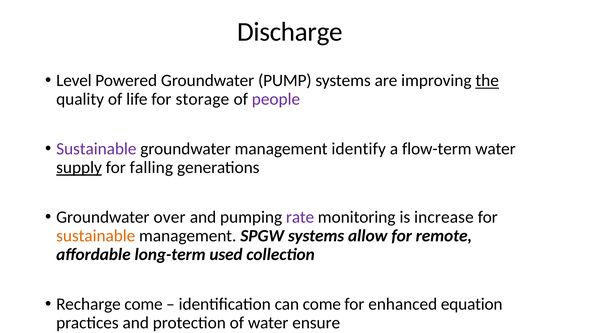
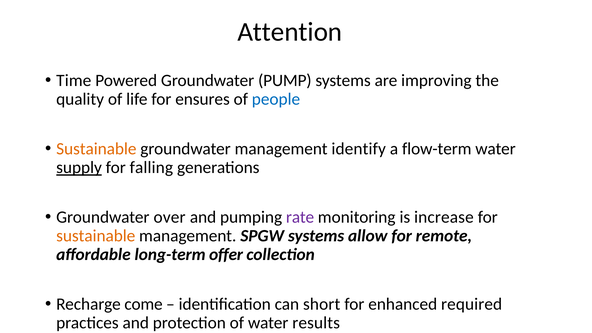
Discharge: Discharge -> Attention (290, 32)
Level: Level -> Time (74, 81)
the underline: present -> none (487, 81)
storage: storage -> ensures (203, 99)
people colour: purple -> blue (276, 99)
Sustainable colour: purple -> orange (96, 149)
used: used -> offer (226, 255)
can come: come -> short (322, 304)
equation: equation -> required (472, 304)
ensure: ensure -> results (316, 323)
